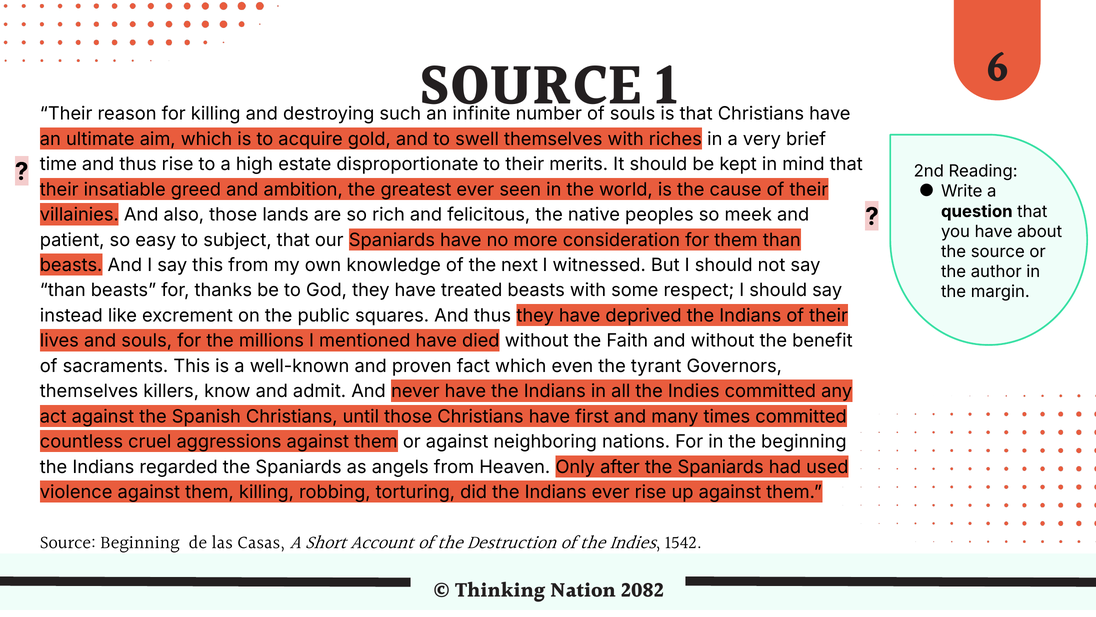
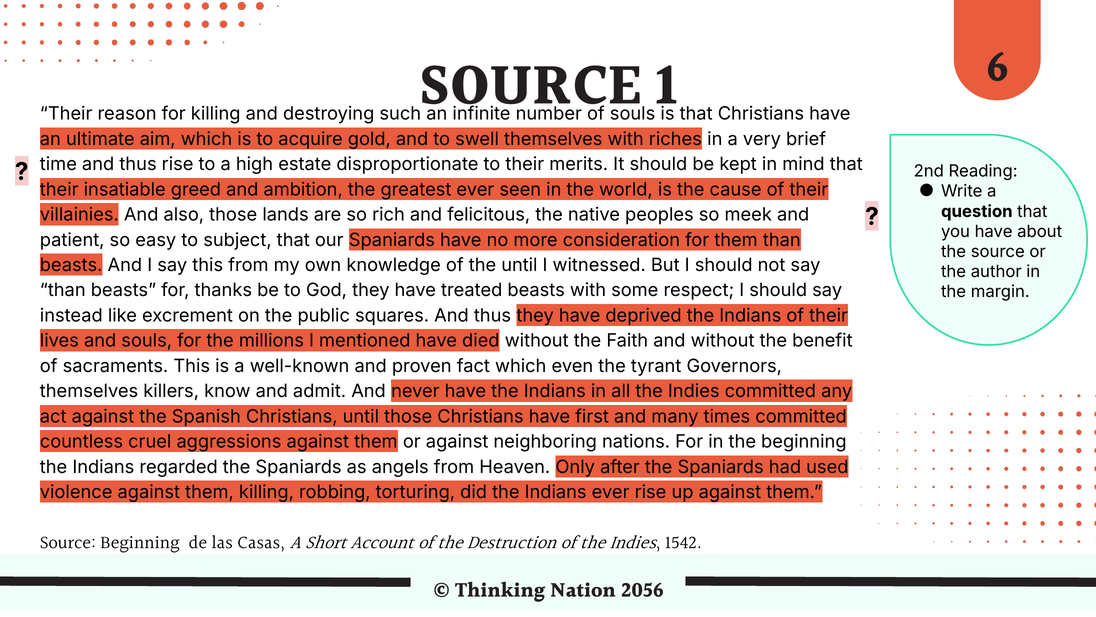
the next: next -> until (519, 265)
2082: 2082 -> 2056 (642, 590)
